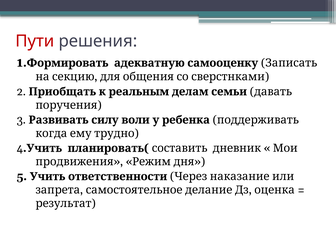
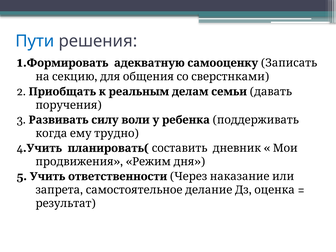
Пути colour: red -> blue (35, 41)
